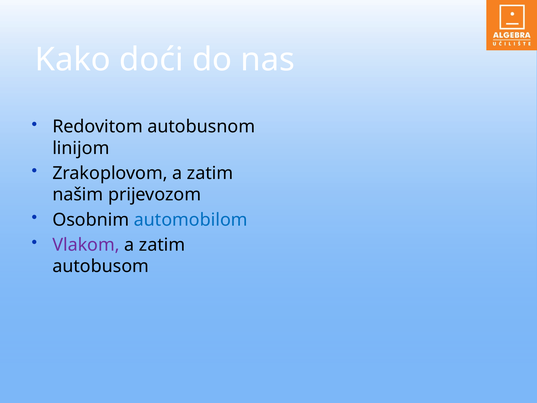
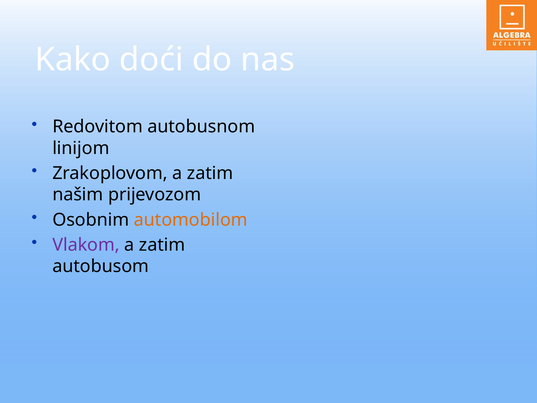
automobilom colour: blue -> orange (191, 220)
